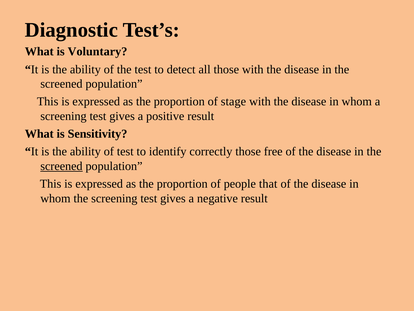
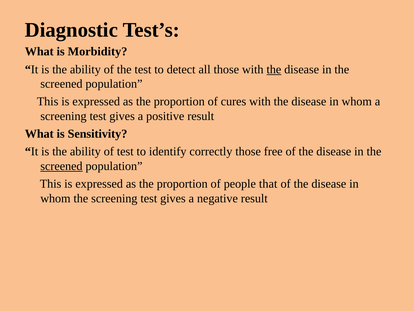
Voluntary: Voluntary -> Morbidity (98, 52)
the underline: none -> present (274, 69)
stage: stage -> cures (233, 101)
